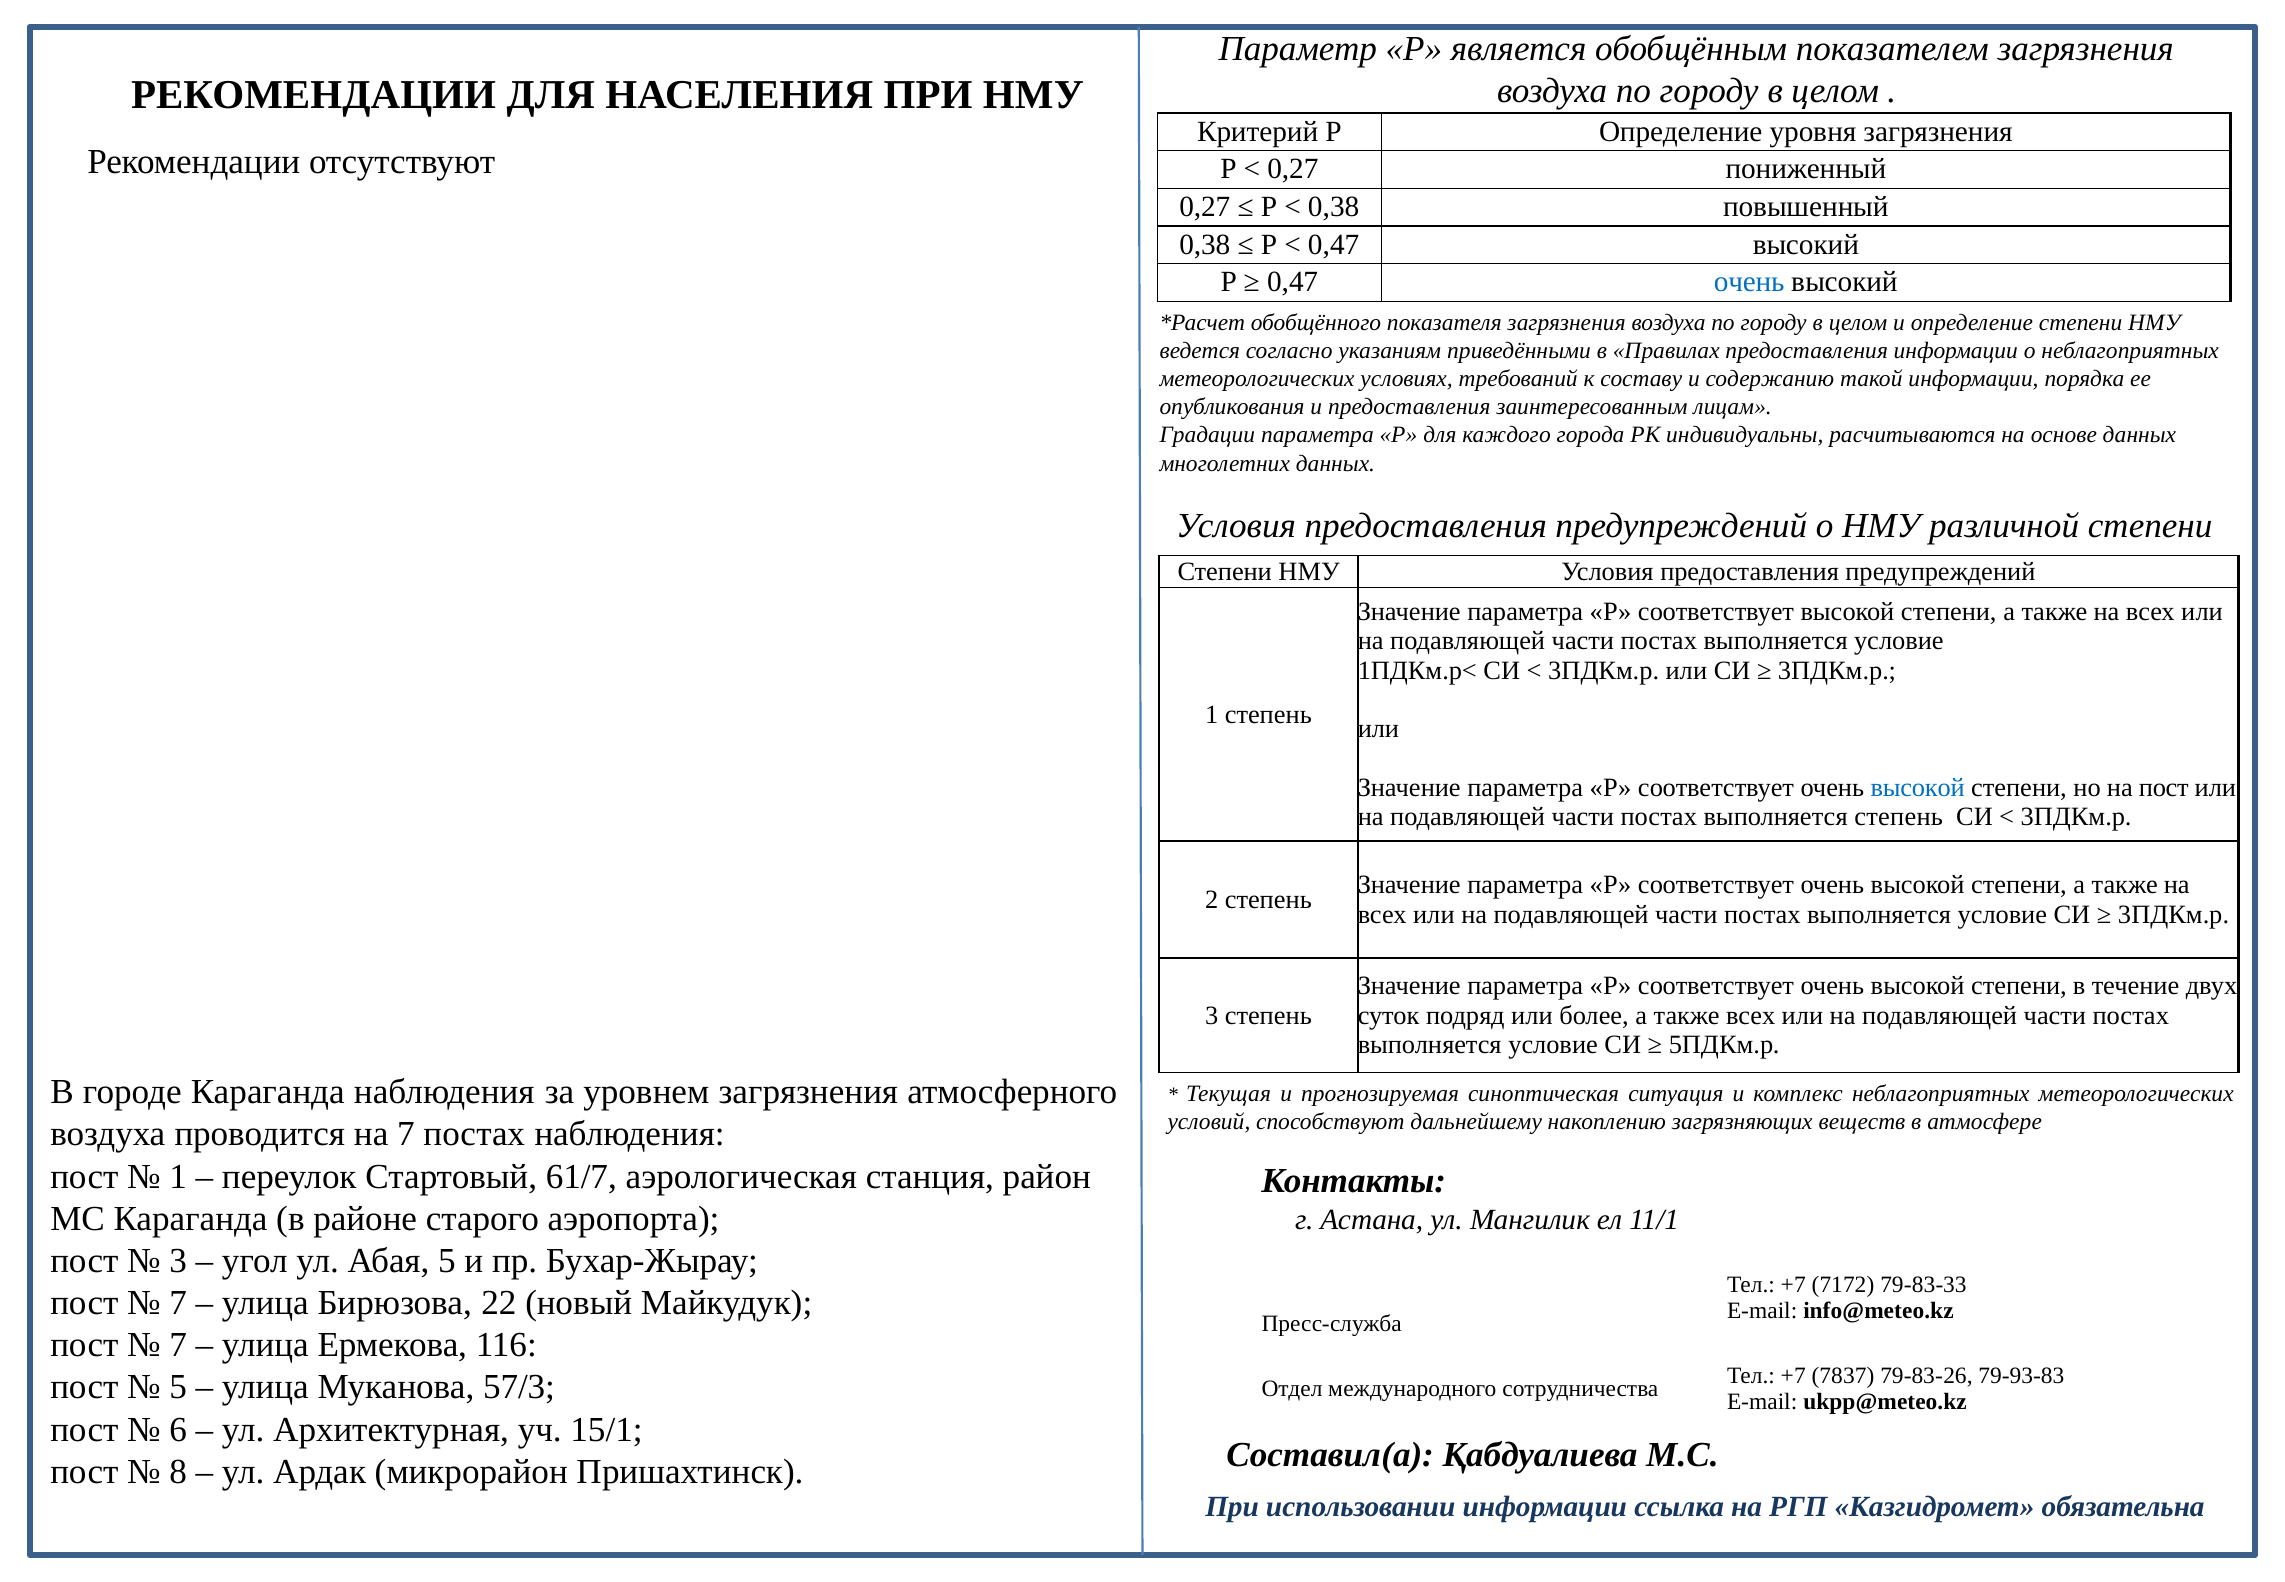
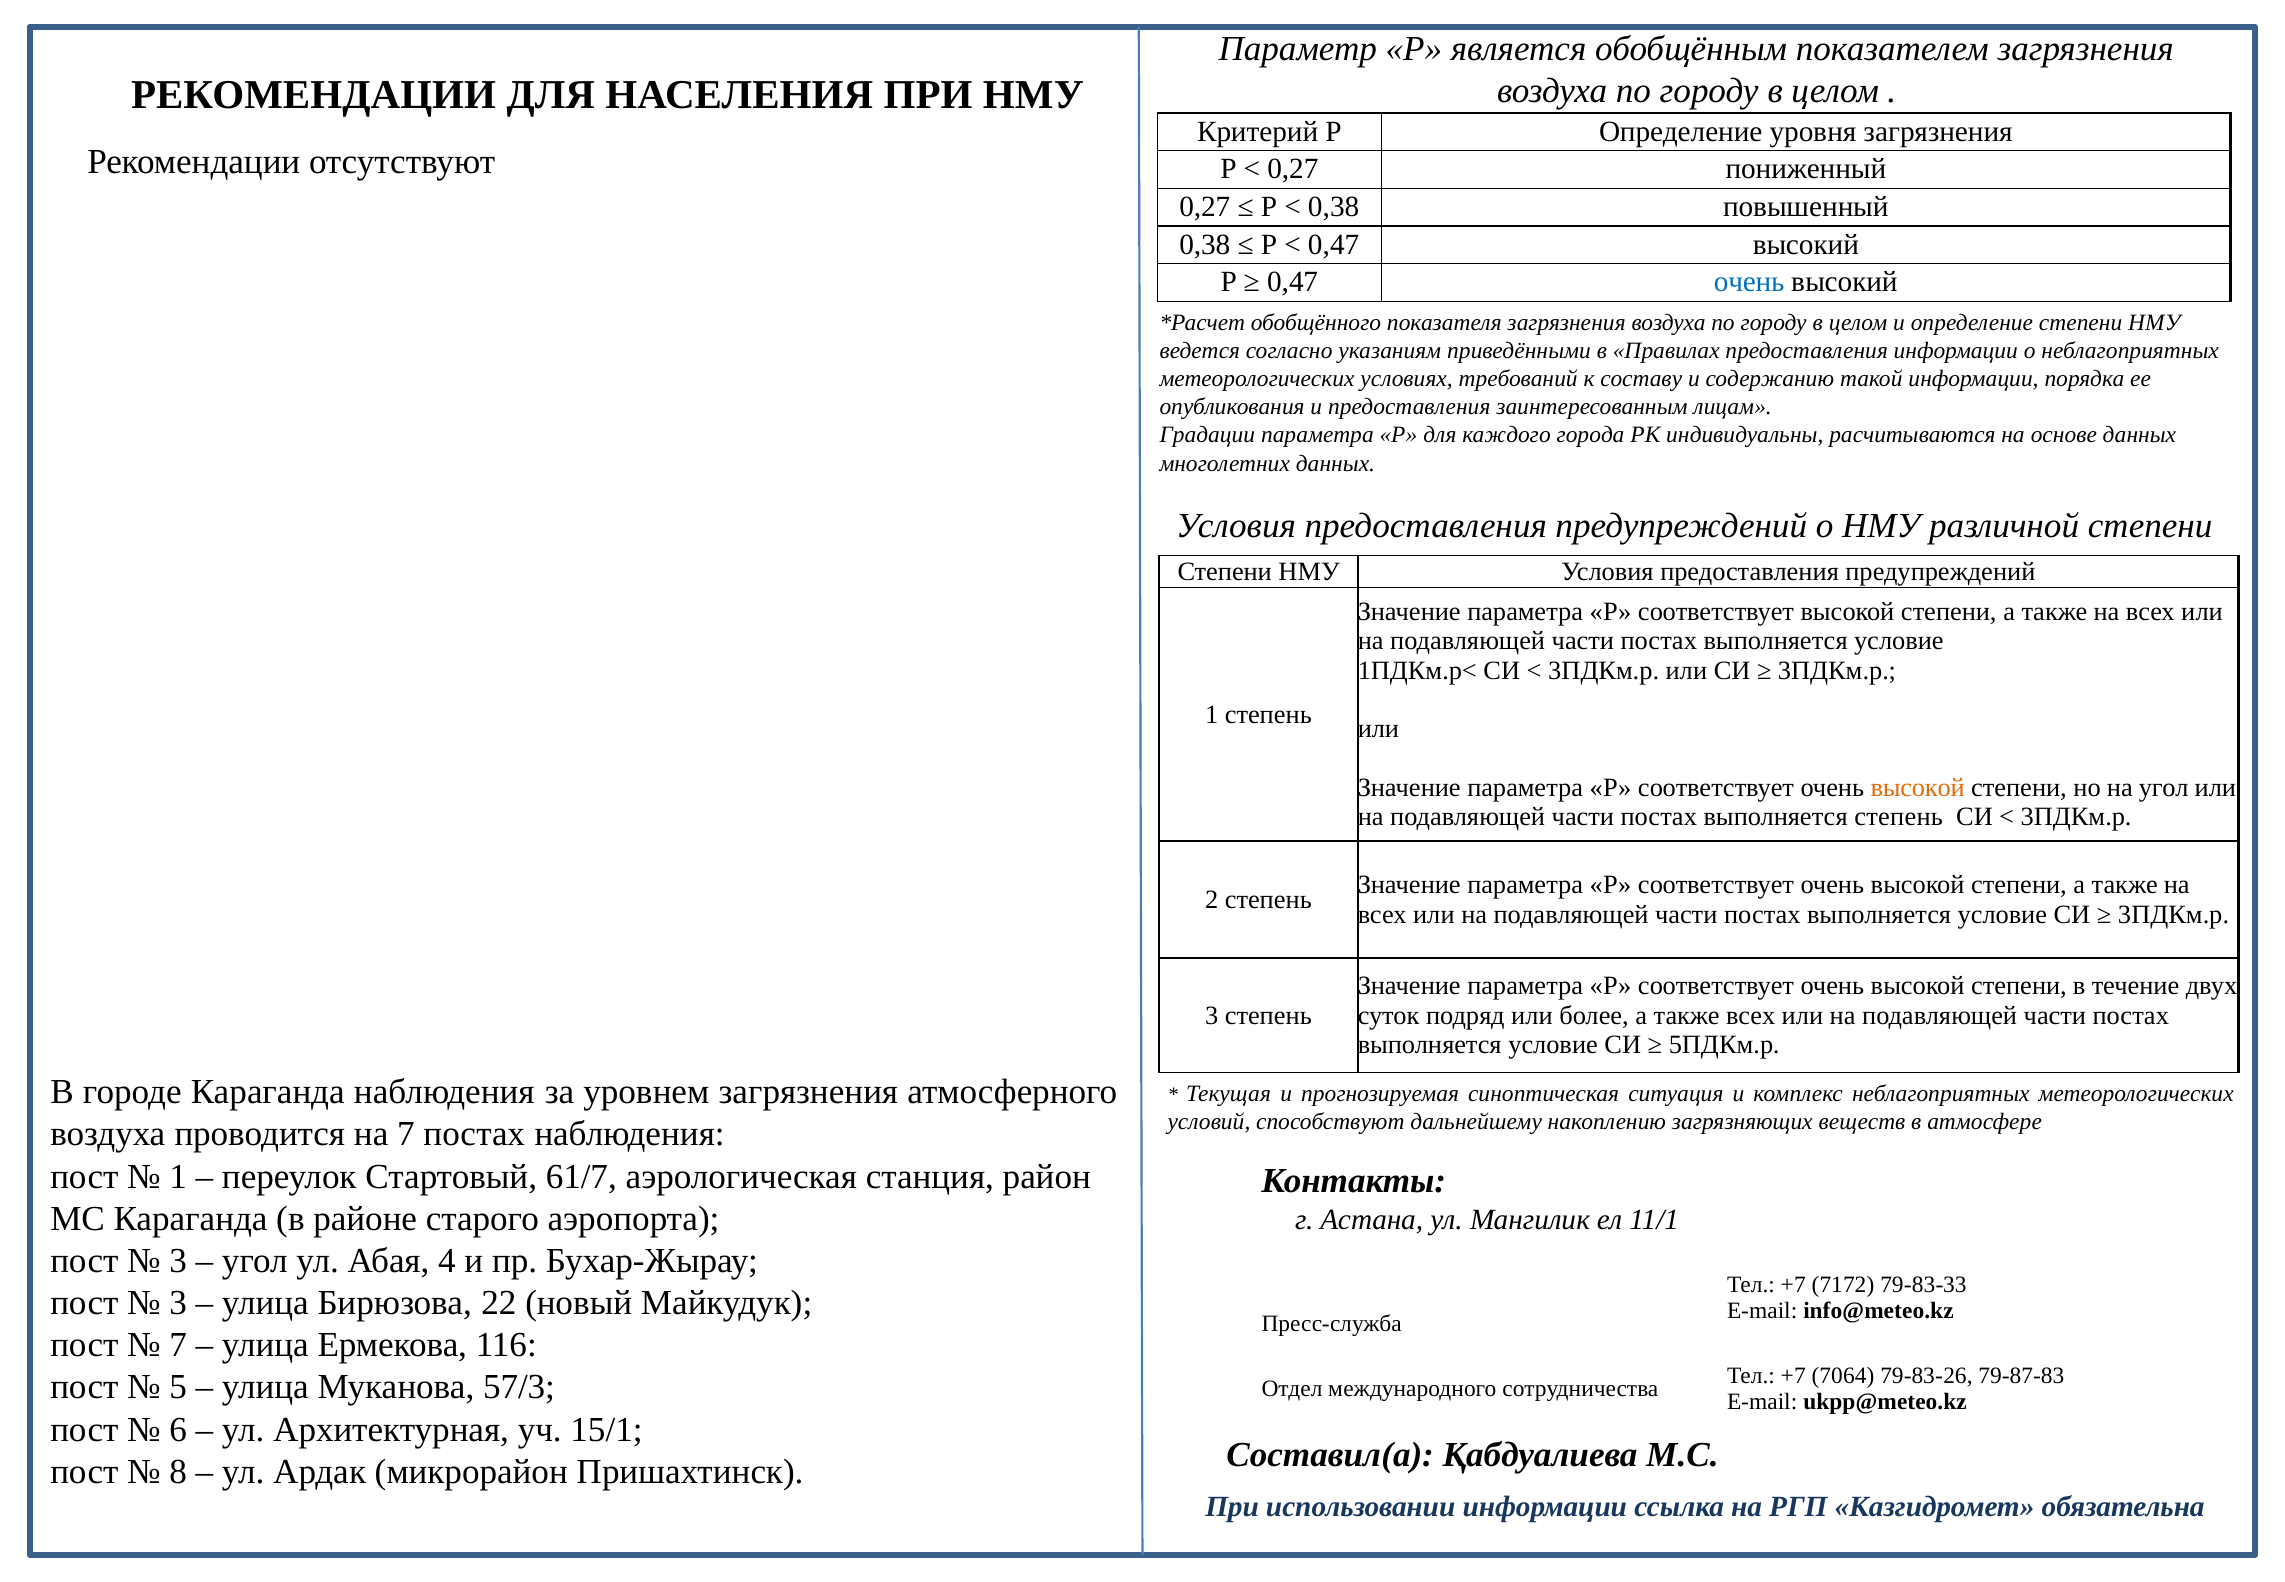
высокой colour: blue -> orange (1918, 787)
на пост: пост -> угол (2164, 787)
Абая 5: 5 -> 4 (447, 1261)
7: 7 -> 3 (178, 1303)
7837: 7837 -> 7064 (1843, 1376)
79-93-83: 79-93-83 -> 79-87-83 (2021, 1376)
